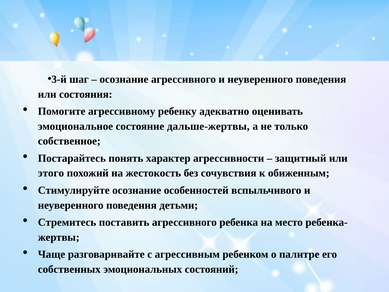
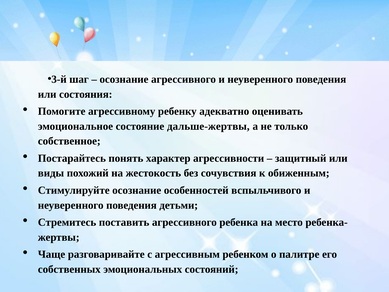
этого: этого -> виды (51, 173)
